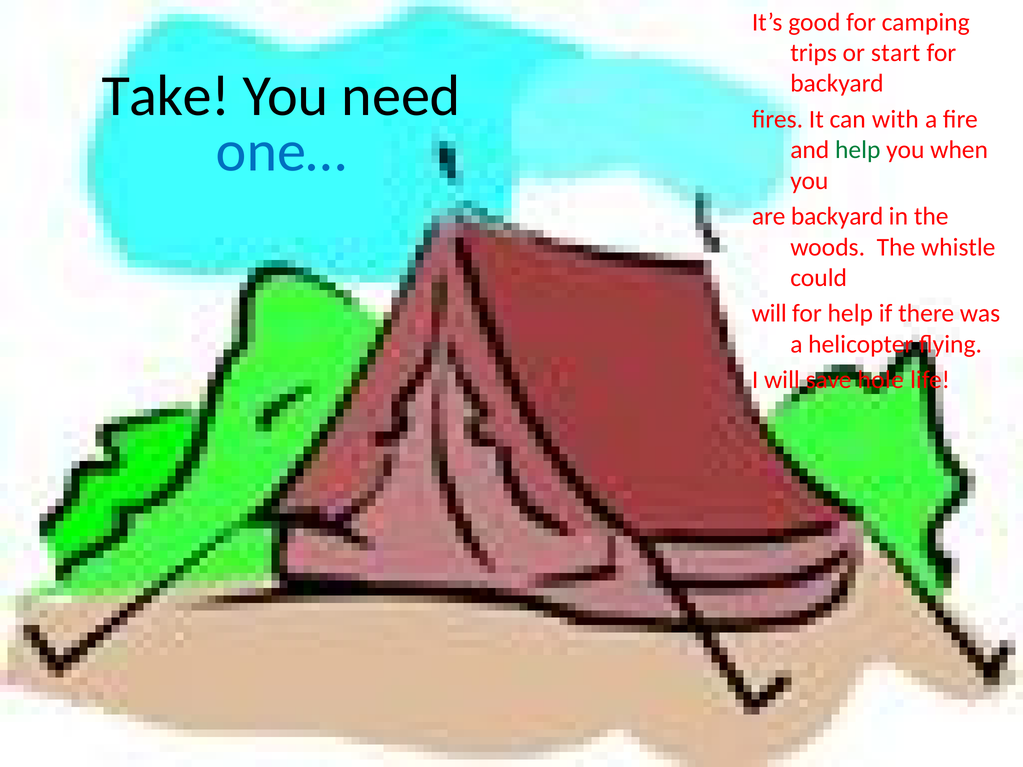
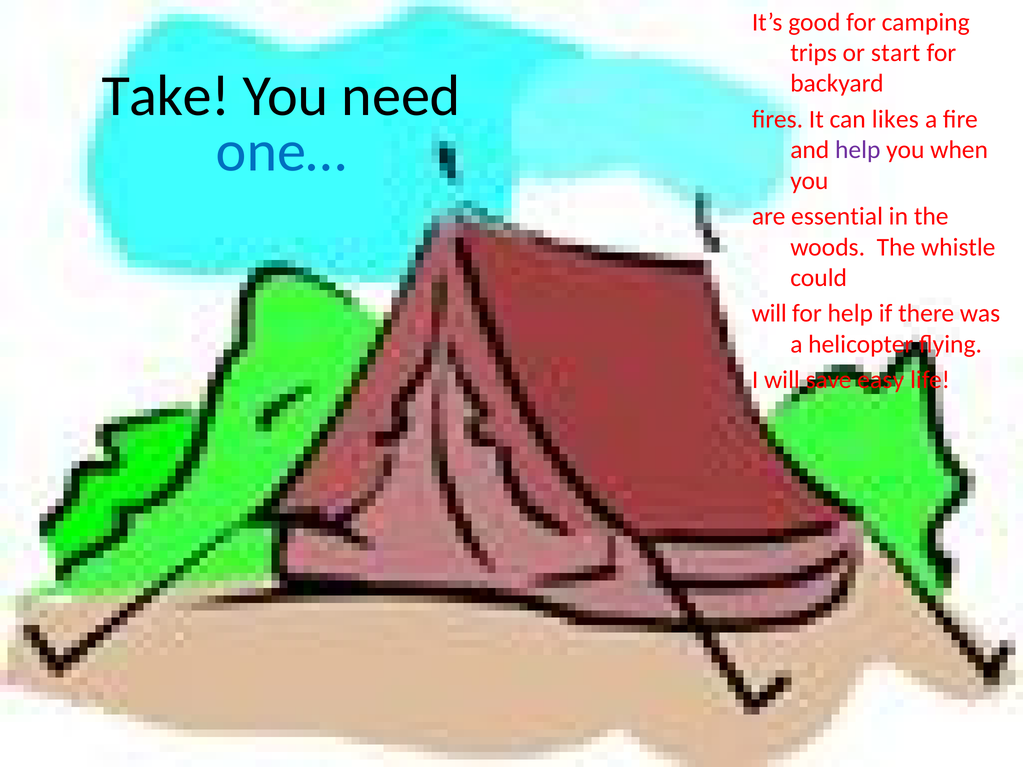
with: with -> likes (895, 119)
help colour: green -> purple (858, 150)
are backyard: backyard -> essential (837, 216)
hole: hole -> easy (881, 380)
